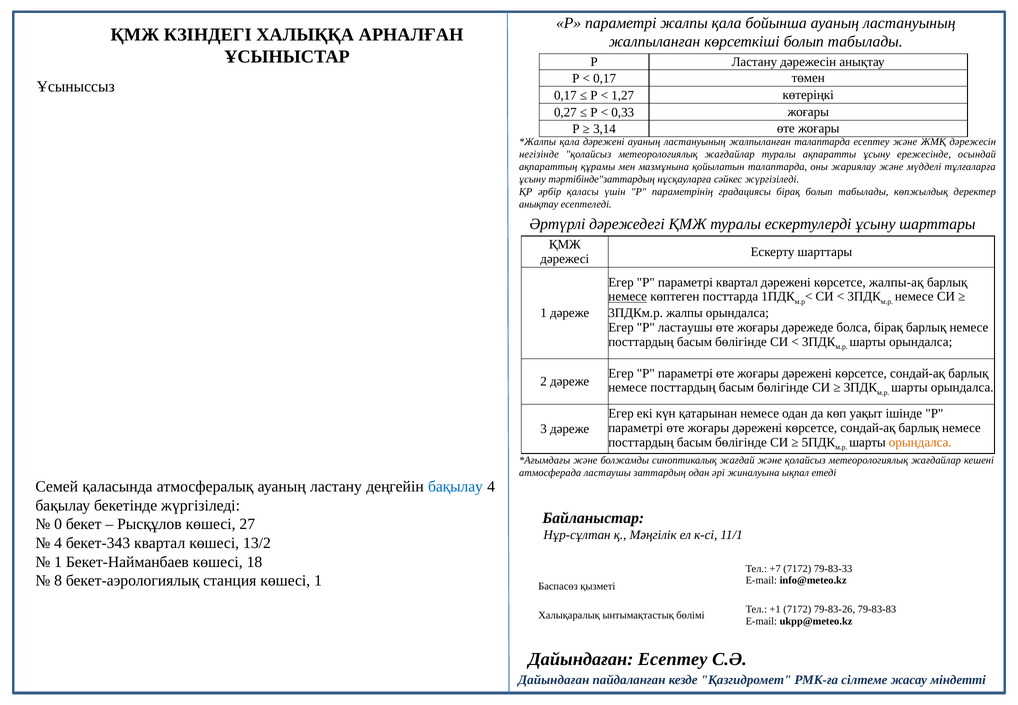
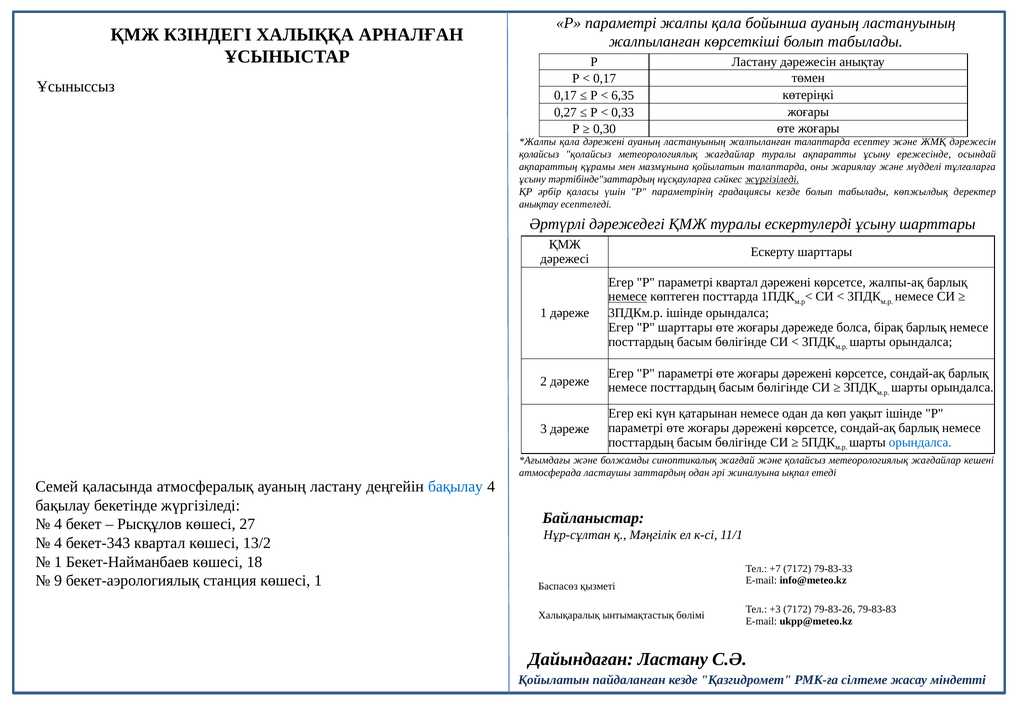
1,27: 1,27 -> 6,35 (623, 95)
3,14: 3,14 -> 0,30 (604, 129)
негізінде: негізінде -> қолайсыз (539, 154)
жүргізіледі underline: none -> present (772, 179)
градациясы бірақ: бірақ -> кезде (788, 192)
3ПДКм.р жалпы: жалпы -> ішінде (684, 313)
P ластаушы: ластаушы -> шарттары (685, 327)
орындалса colour: orange -> blue (920, 442)
0: 0 -> 4 (58, 524)
8: 8 -> 9 (58, 580)
+1: +1 -> +3 (775, 609)
Дайындаған Есептеу: Есептеу -> Ластану (673, 659)
Дайындаған: Дайындаған -> Қойылатын (554, 679)
